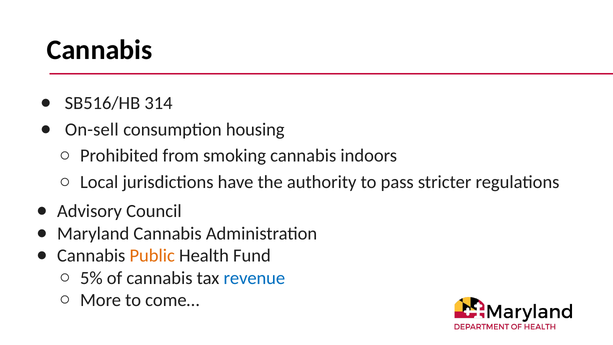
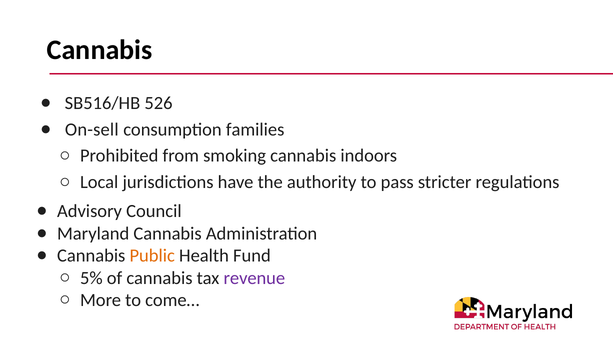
314: 314 -> 526 (158, 103)
housing: housing -> families (255, 129)
revenue colour: blue -> purple (254, 278)
